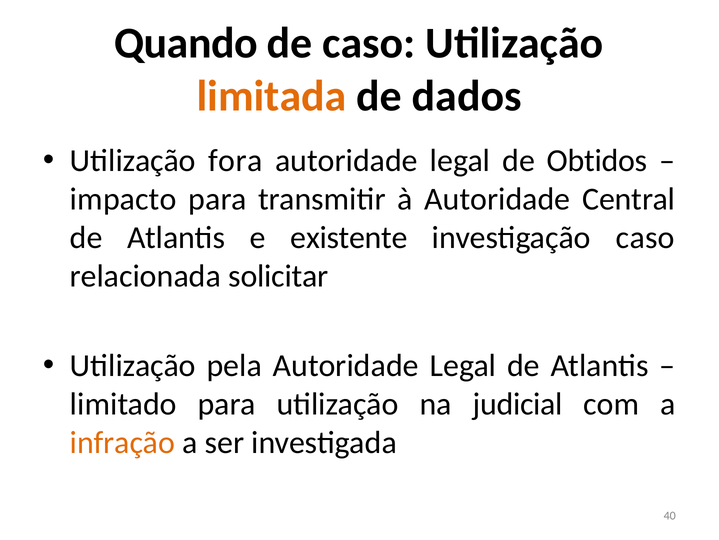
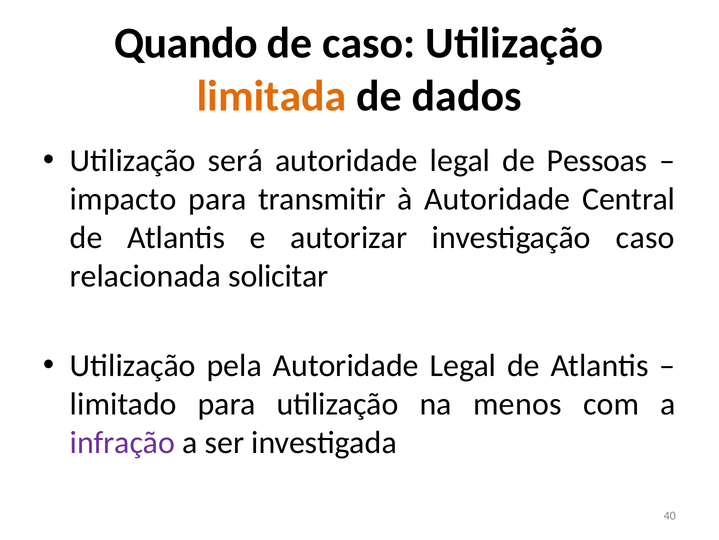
fora: fora -> será (235, 161)
Obtidos: Obtidos -> Pessoas (597, 161)
existente: existente -> autorizar (349, 237)
judicial: judicial -> menos (517, 403)
infração colour: orange -> purple (122, 442)
